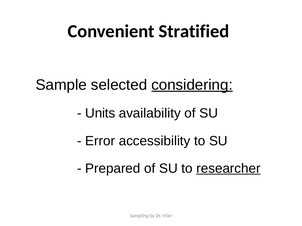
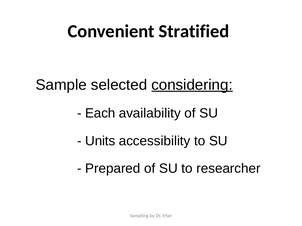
Units: Units -> Each (100, 114)
Error: Error -> Units (100, 141)
researcher underline: present -> none (228, 169)
